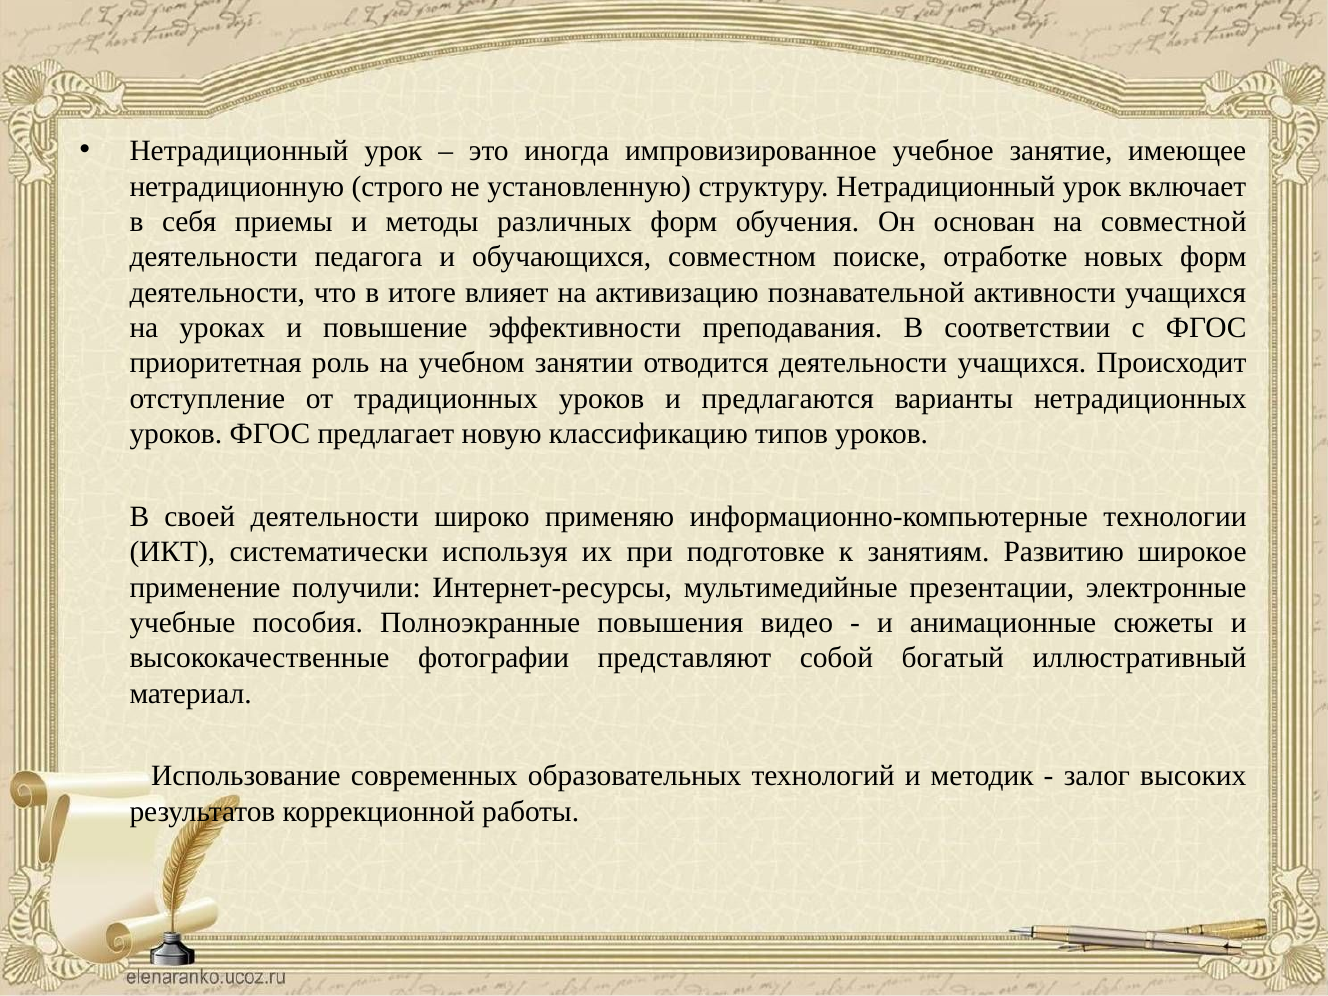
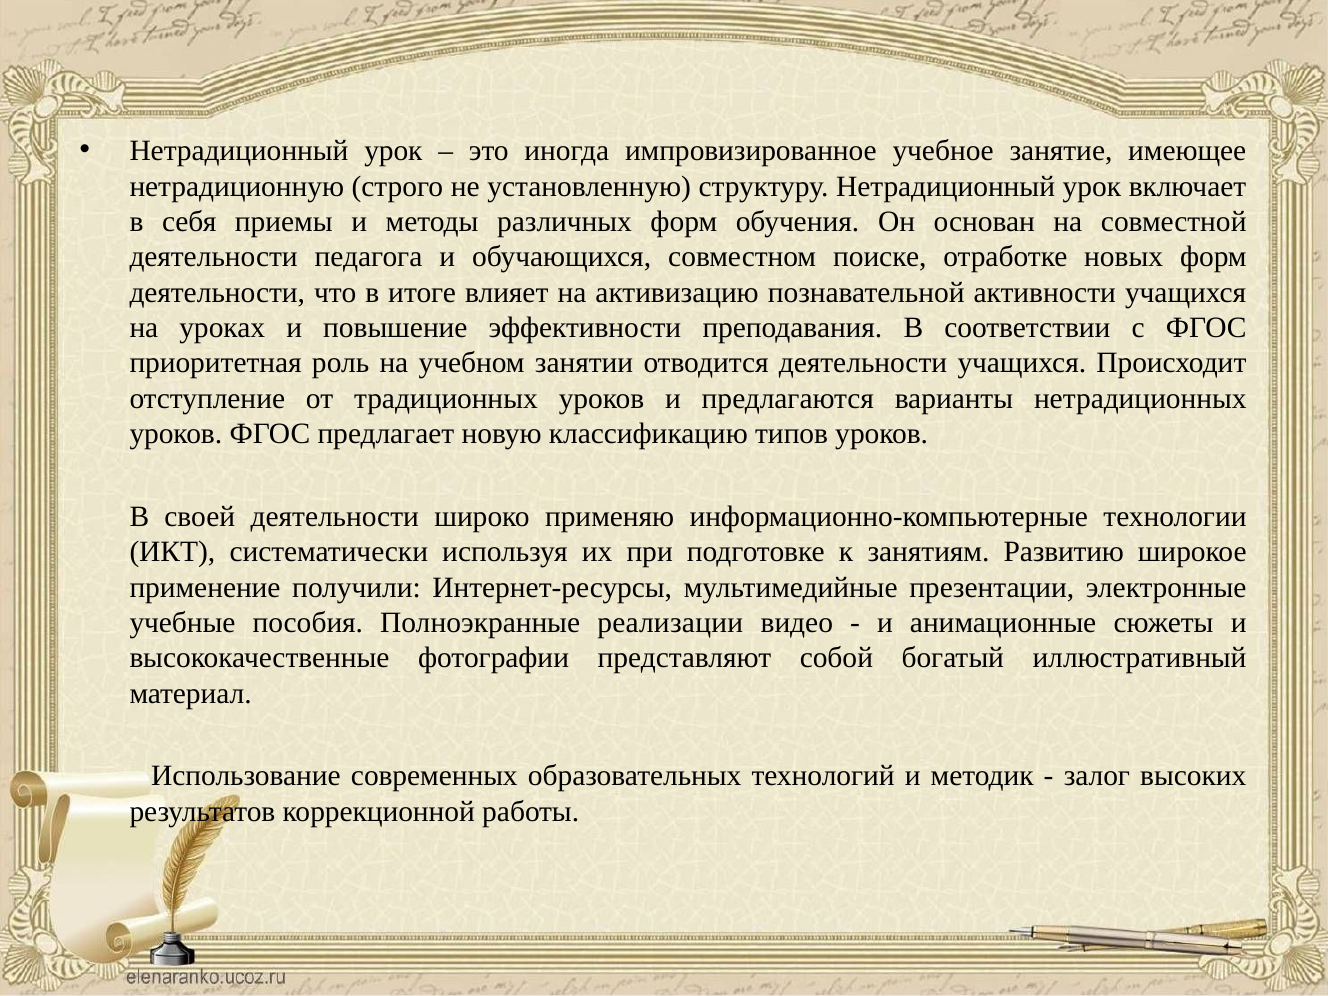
повышения: повышения -> реализации (670, 623)
